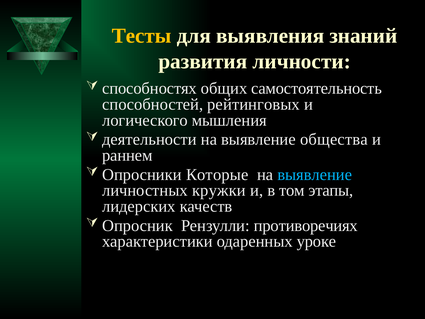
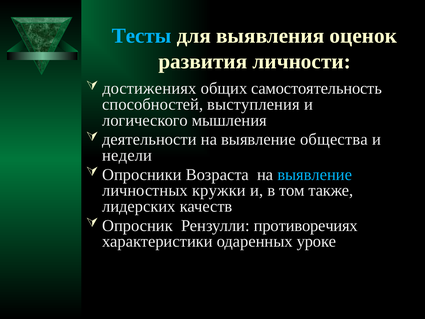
Тесты colour: yellow -> light blue (142, 36)
знаний: знаний -> оценок (363, 36)
способностях: способностях -> достижениях (149, 88)
рейтинговых: рейтинговых -> выступления (254, 104)
раннем: раннем -> недели (127, 155)
Которые: Которые -> Возраста (217, 174)
этапы: этапы -> также (331, 190)
